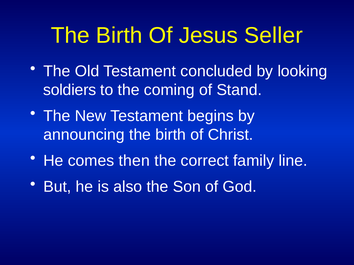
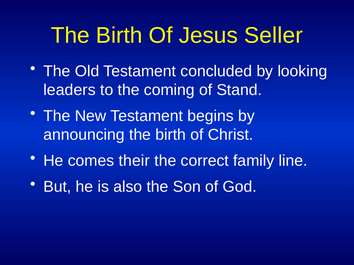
soldiers: soldiers -> leaders (70, 90)
then: then -> their (134, 161)
